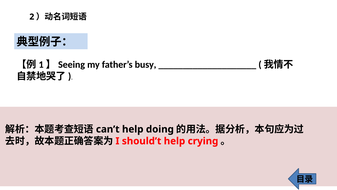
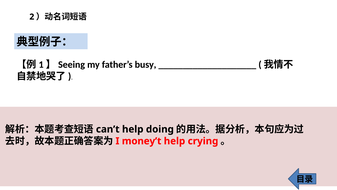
should’t: should’t -> money’t (142, 141)
